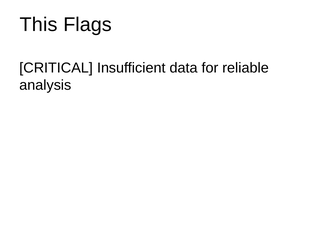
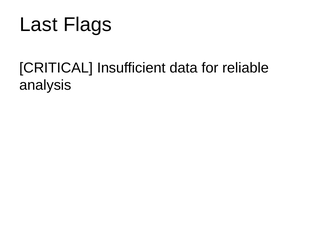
This: This -> Last (39, 25)
